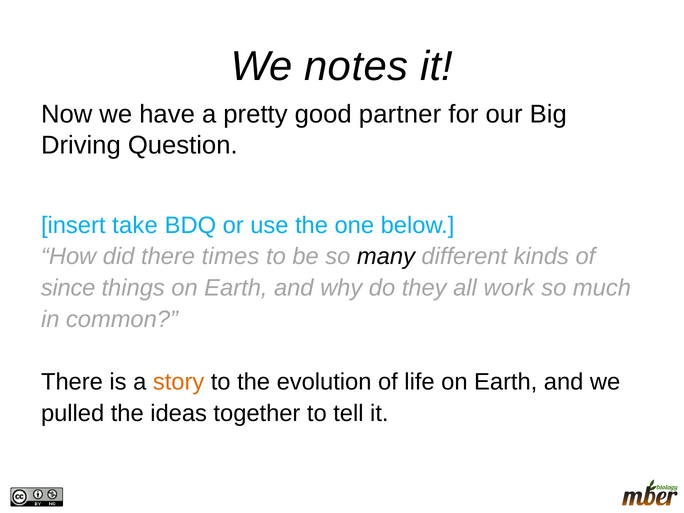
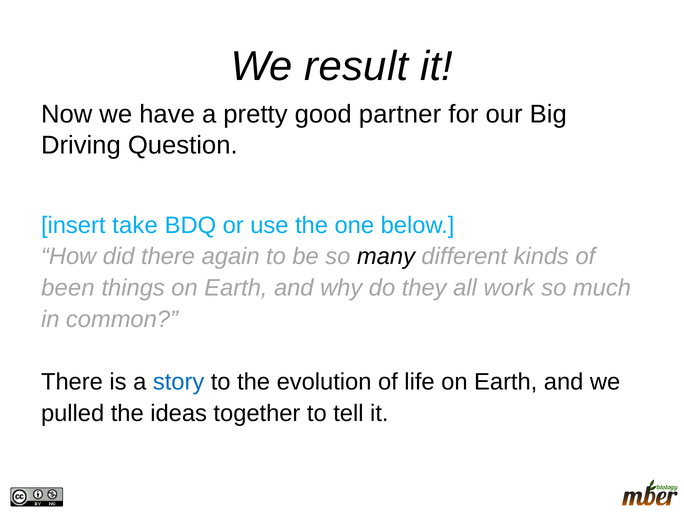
notes: notes -> result (356, 66)
times: times -> again (231, 257)
since: since -> been (68, 288)
story colour: orange -> blue (179, 382)
